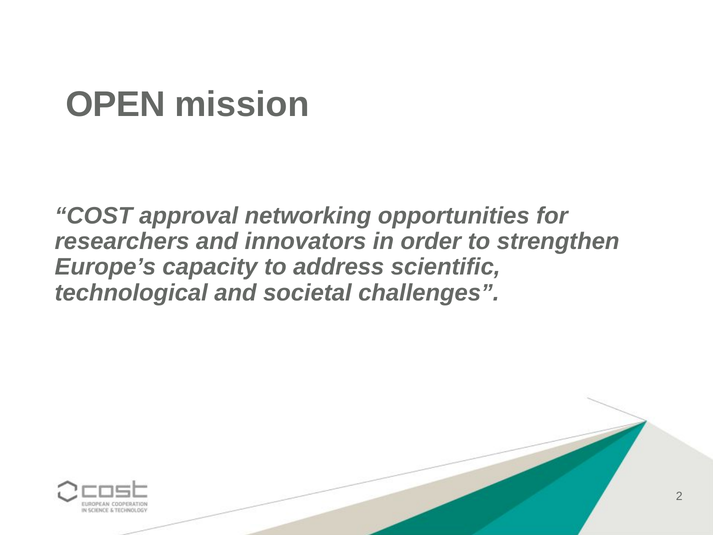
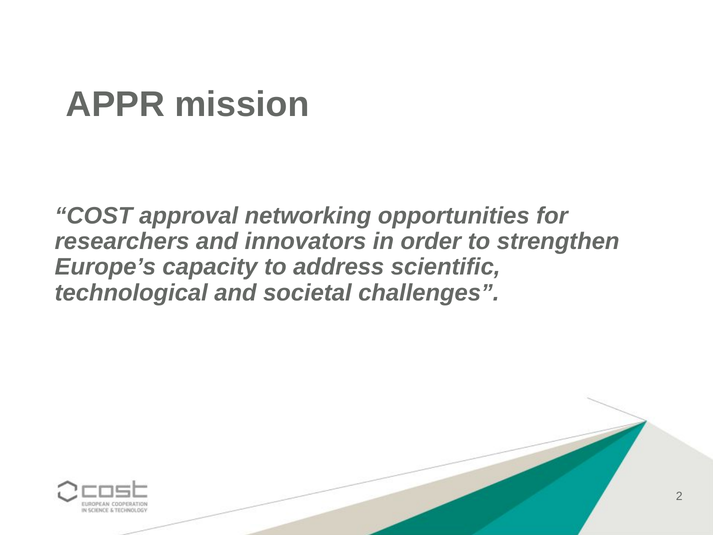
OPEN: OPEN -> APPR (115, 105)
